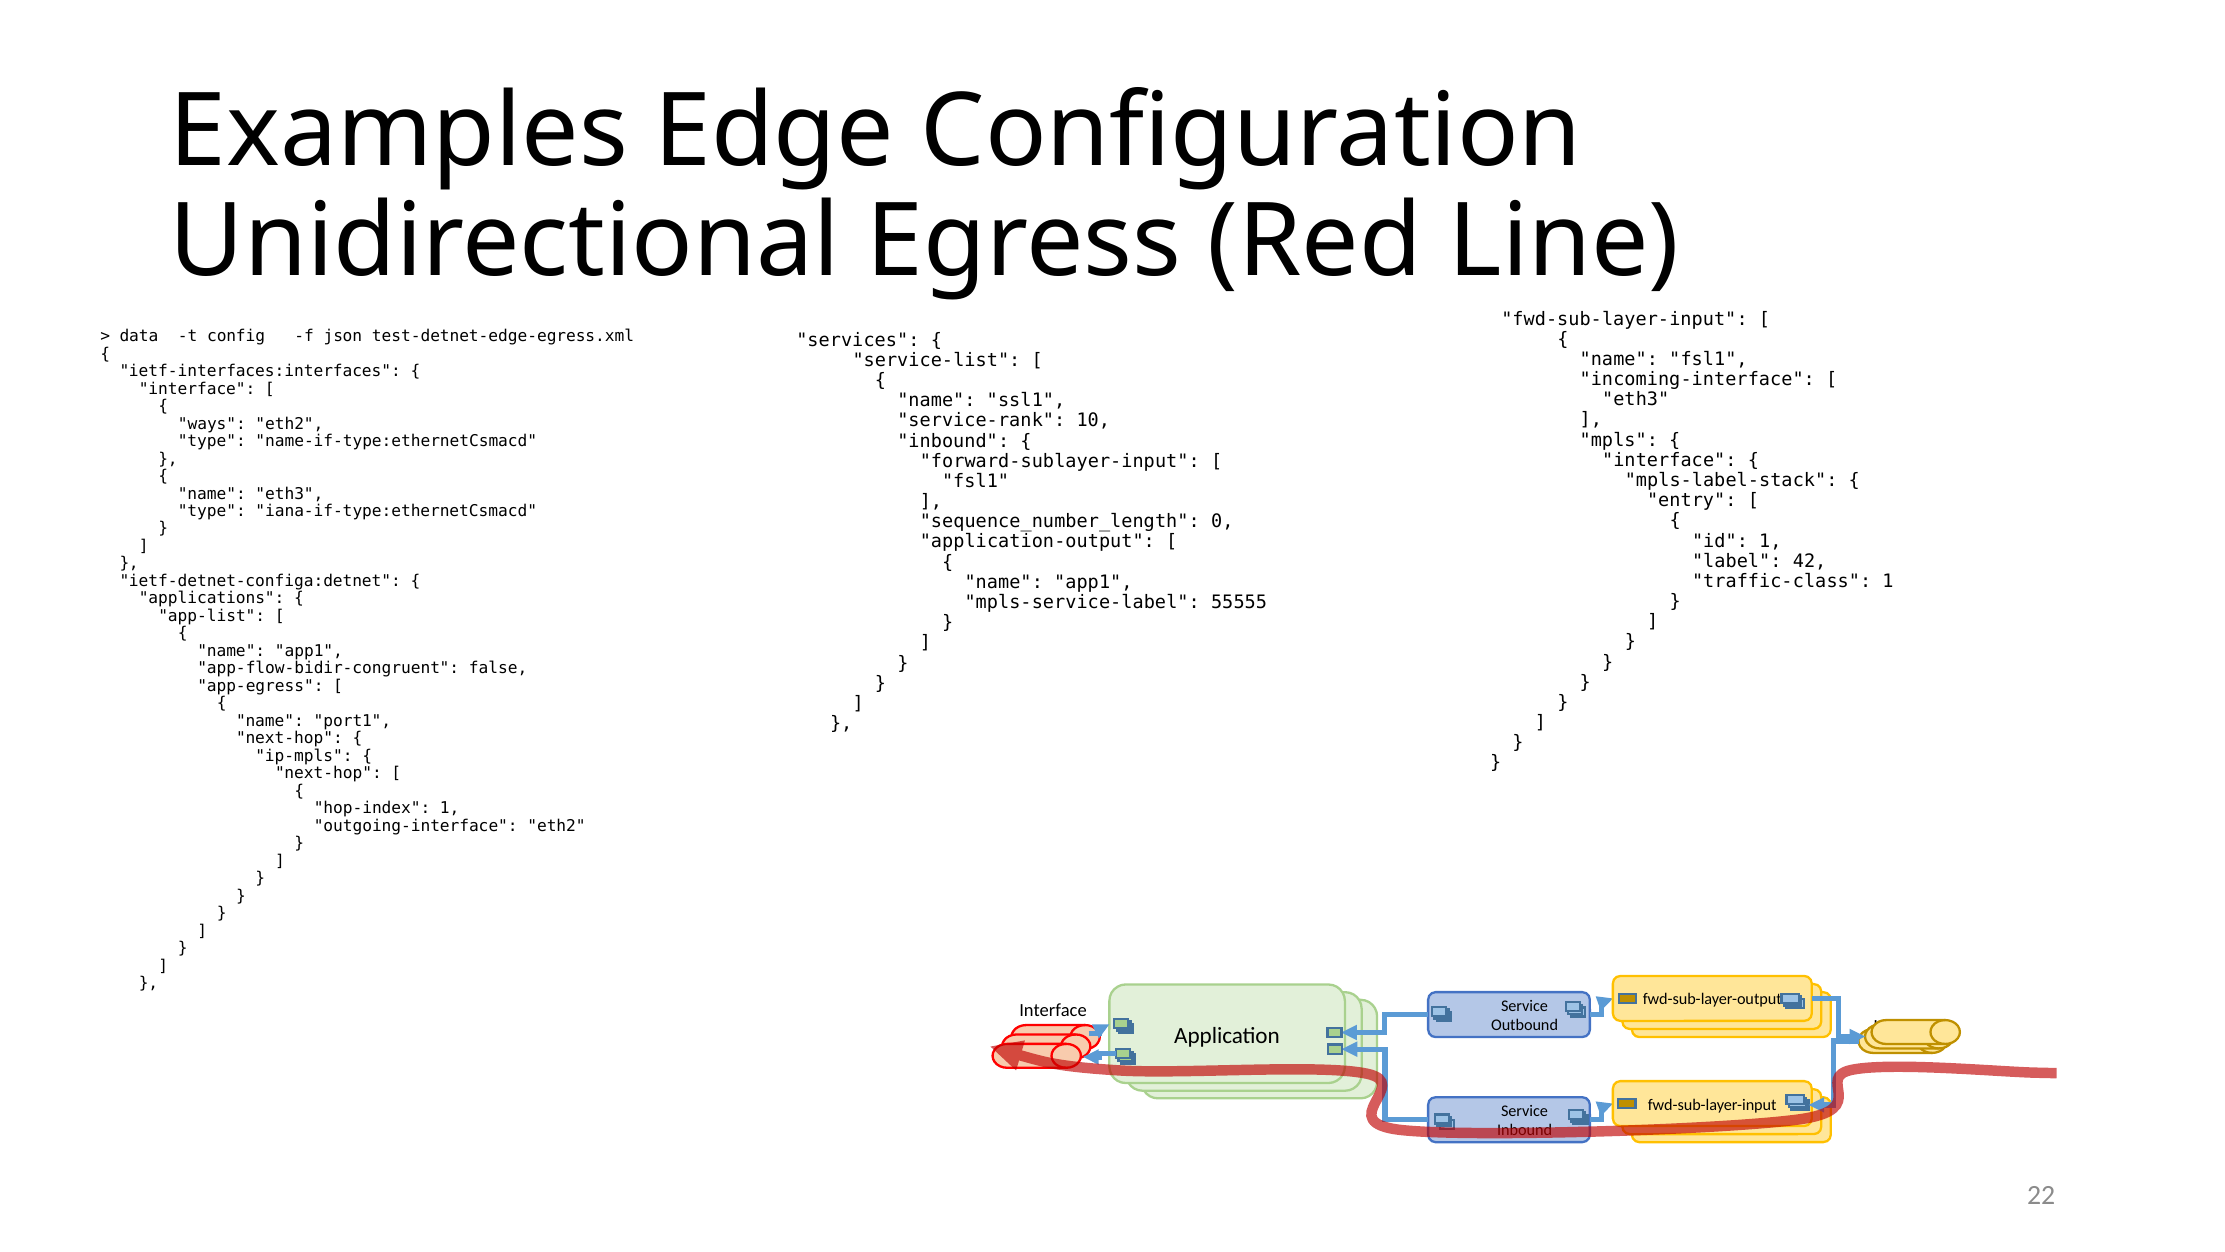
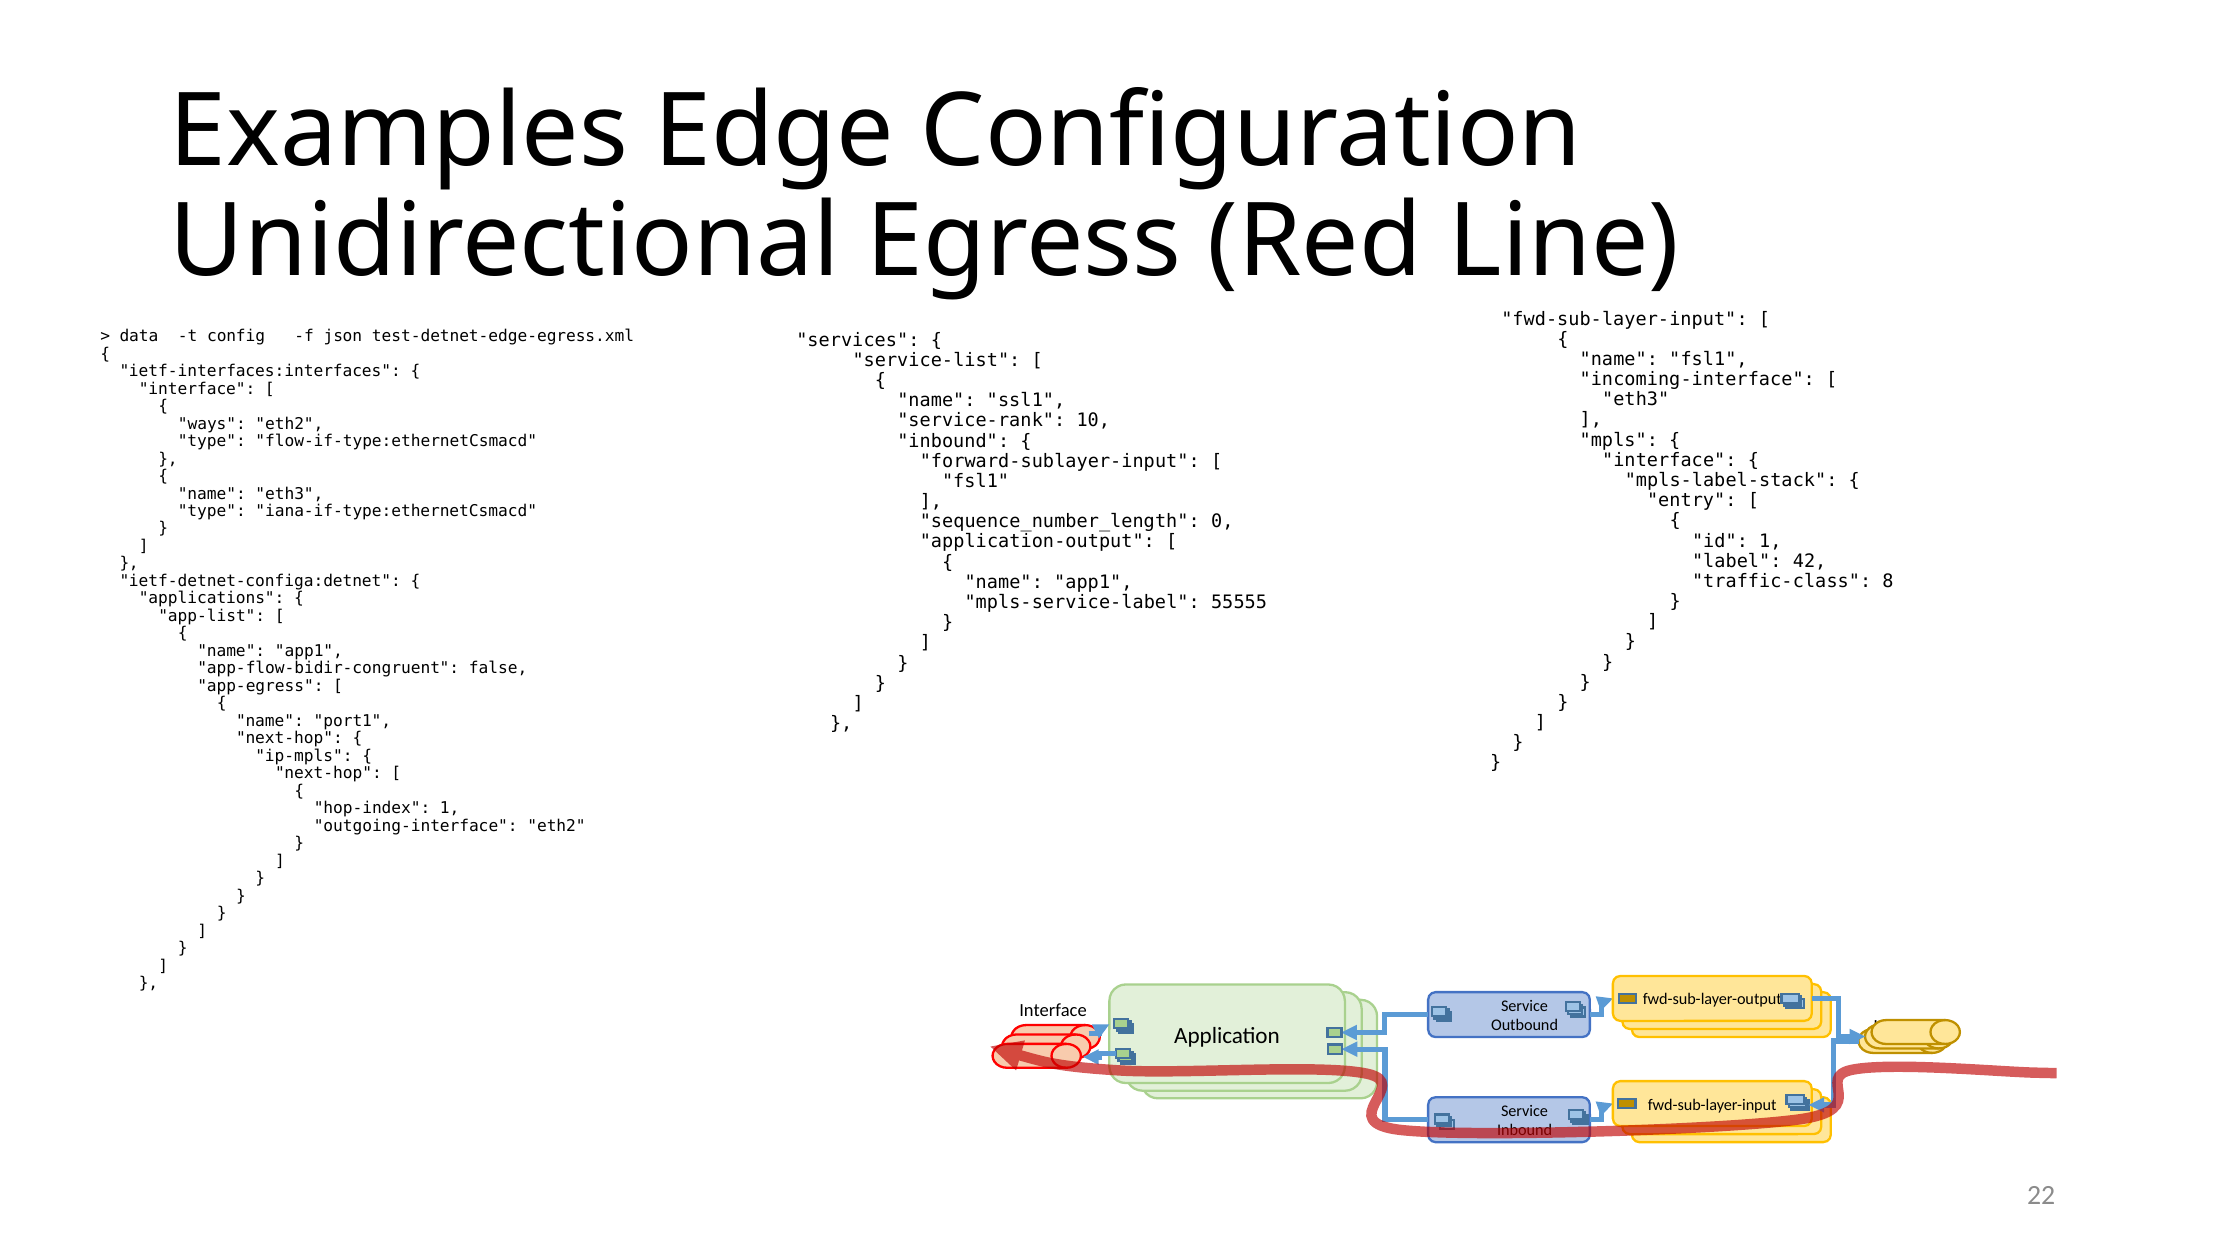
name-if-type:ethernetCsmacd: name-if-type:ethernetCsmacd -> flow-if-type:ethernetCsmacd (396, 441)
traffic-class 1: 1 -> 8 (1888, 581)
